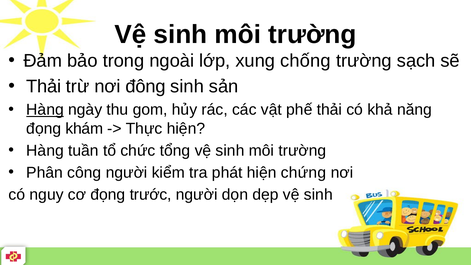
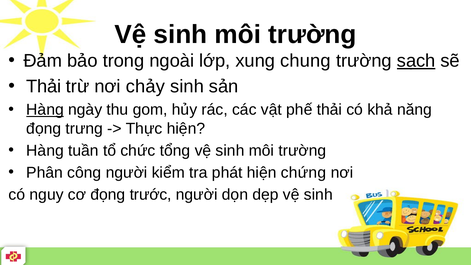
chống: chống -> chung (306, 61)
sạch underline: none -> present (416, 61)
đông: đông -> chảy (145, 86)
khám: khám -> trưng (84, 129)
